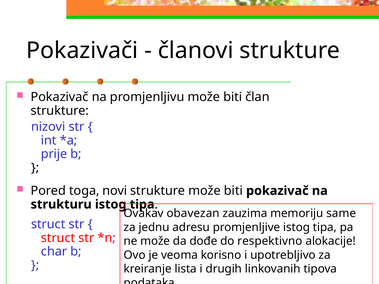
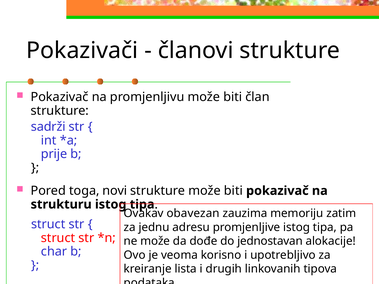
nizovi: nizovi -> sadrži (48, 127)
same: same -> zatim (341, 214)
respektivno: respektivno -> jednostavan (270, 241)
